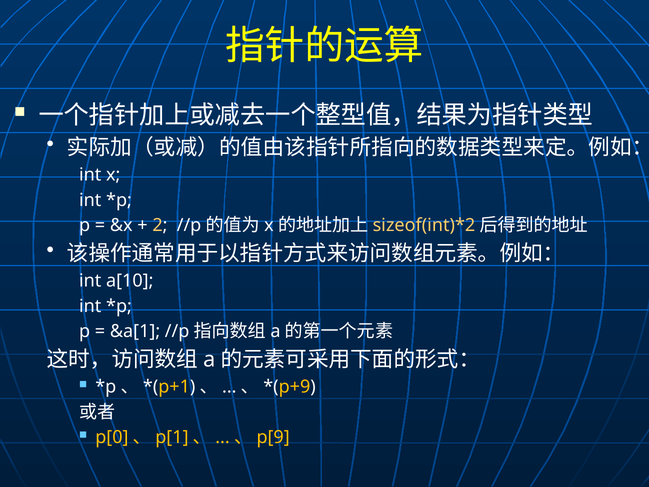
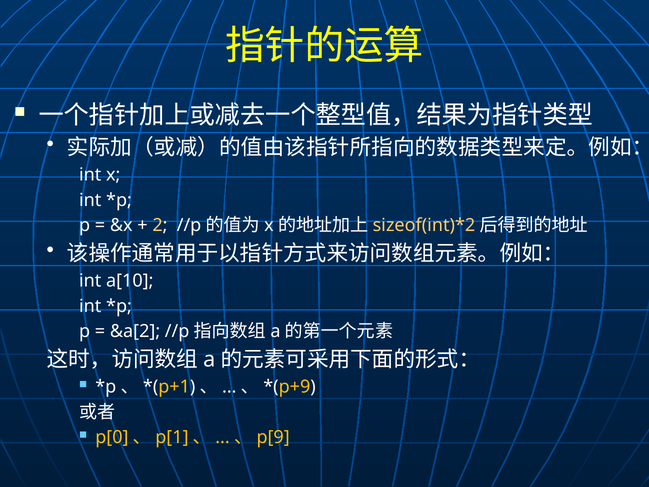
&a[1: &a[1 -> &a[2 (135, 331)
